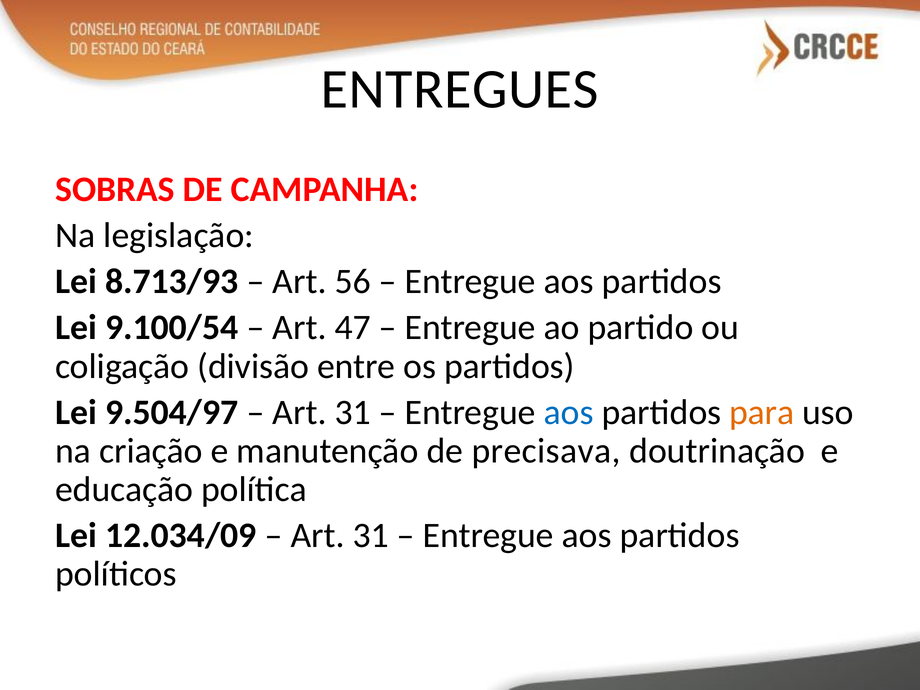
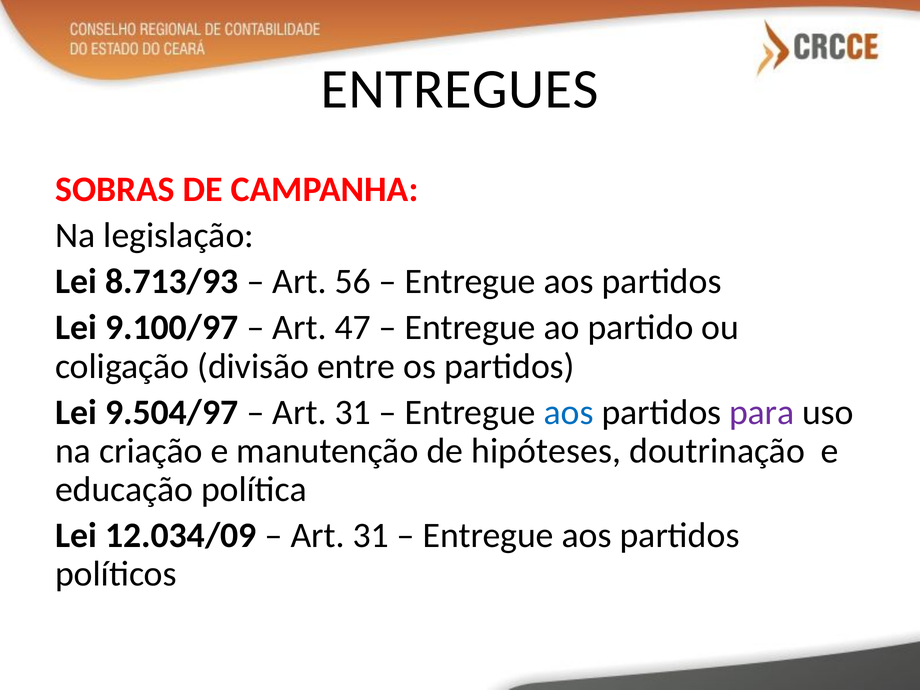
9.100/54: 9.100/54 -> 9.100/97 (172, 328)
para colour: orange -> purple (762, 412)
precisava: precisava -> hipóteses (546, 451)
